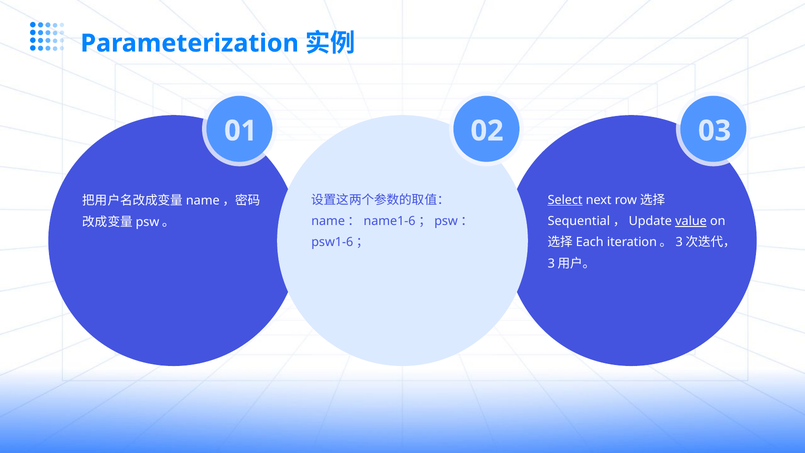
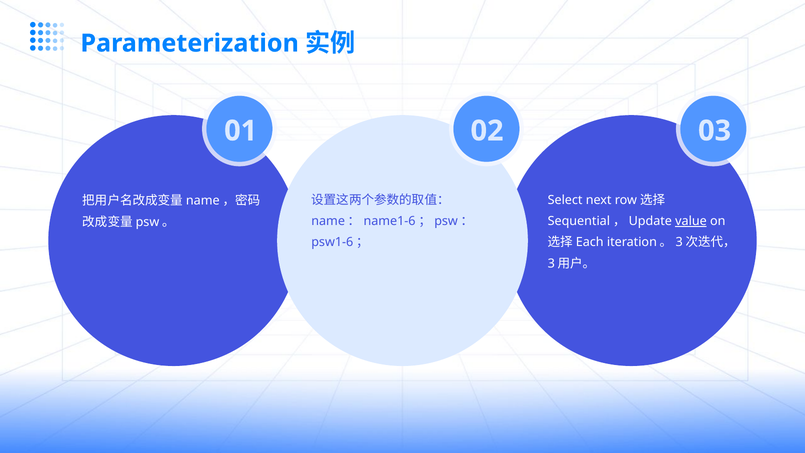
Select underline: present -> none (565, 200)
